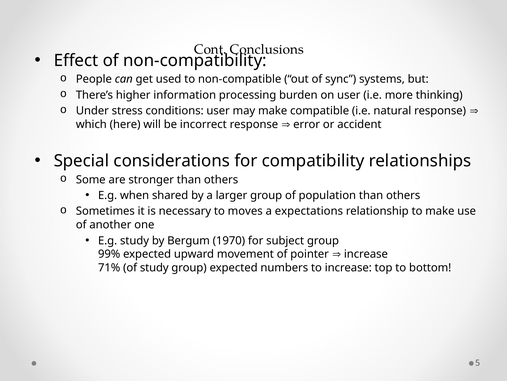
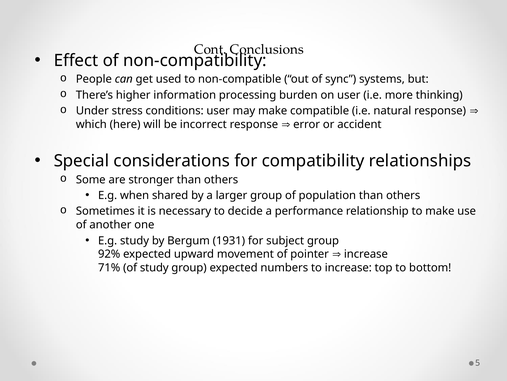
moves: moves -> decide (245, 211)
expectations: expectations -> performance (309, 211)
1970: 1970 -> 1931 (229, 240)
99%: 99% -> 92% (109, 254)
